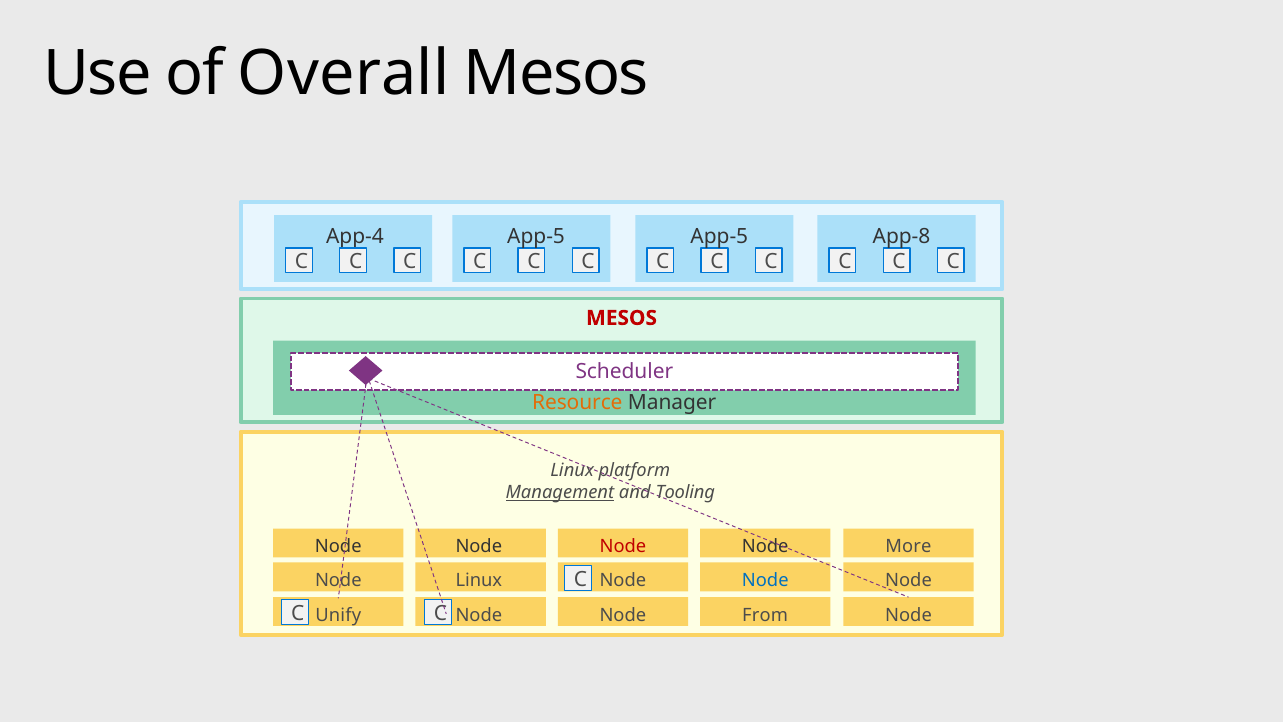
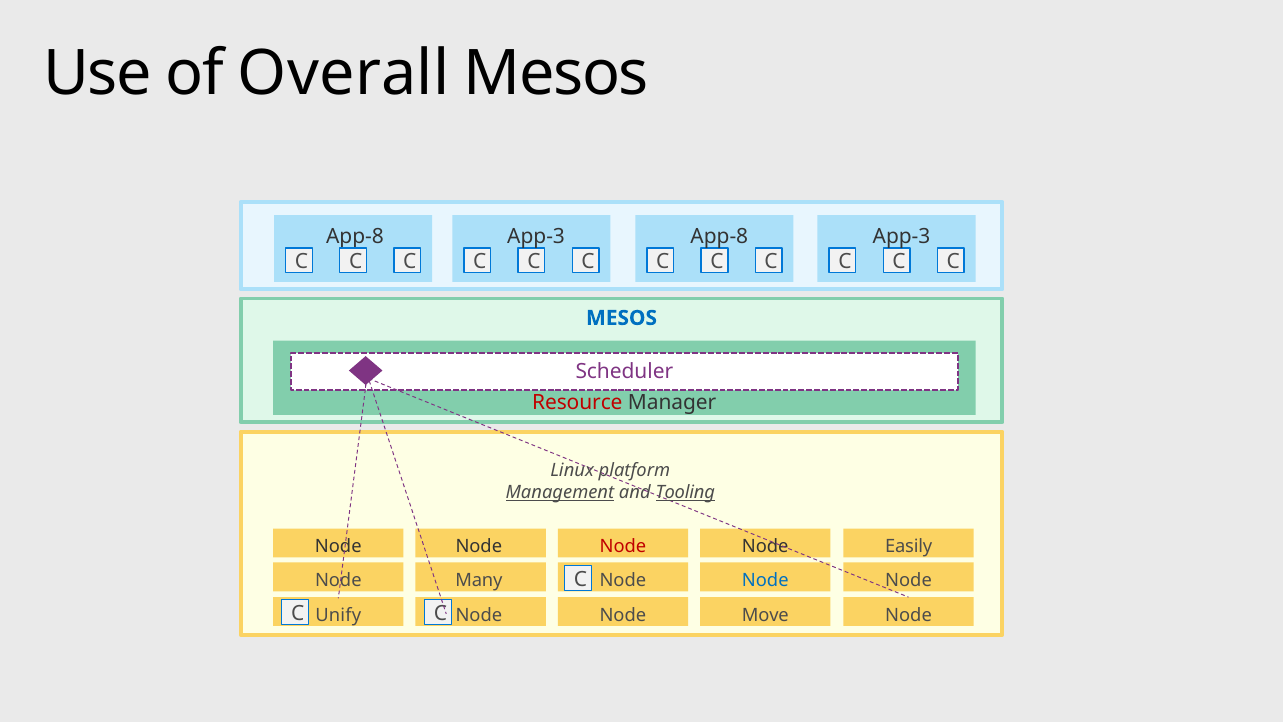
App-4: App-4 -> App-8 (355, 236)
App-5: App-5 -> App-3 (536, 236)
App-5: App-5 -> App-8 (719, 236)
App-8: App-8 -> App-3 (902, 236)
MESOS colour: red -> blue (622, 318)
Resource colour: orange -> red (577, 402)
Tooling underline: none -> present (685, 492)
More: More -> Easily (909, 546)
Node Linux: Linux -> Many (479, 580)
From: From -> Move (765, 615)
